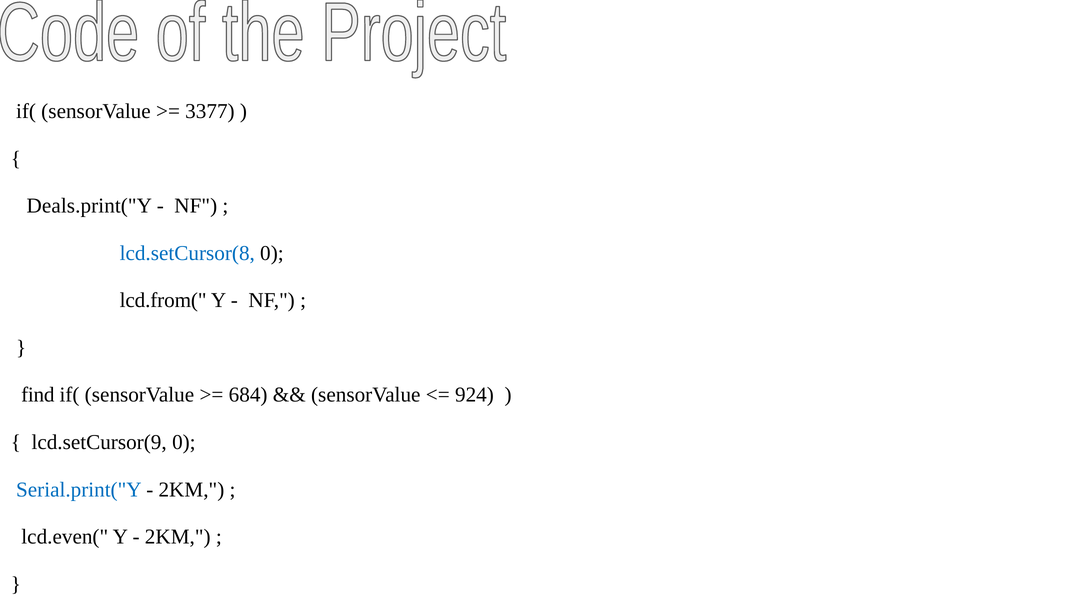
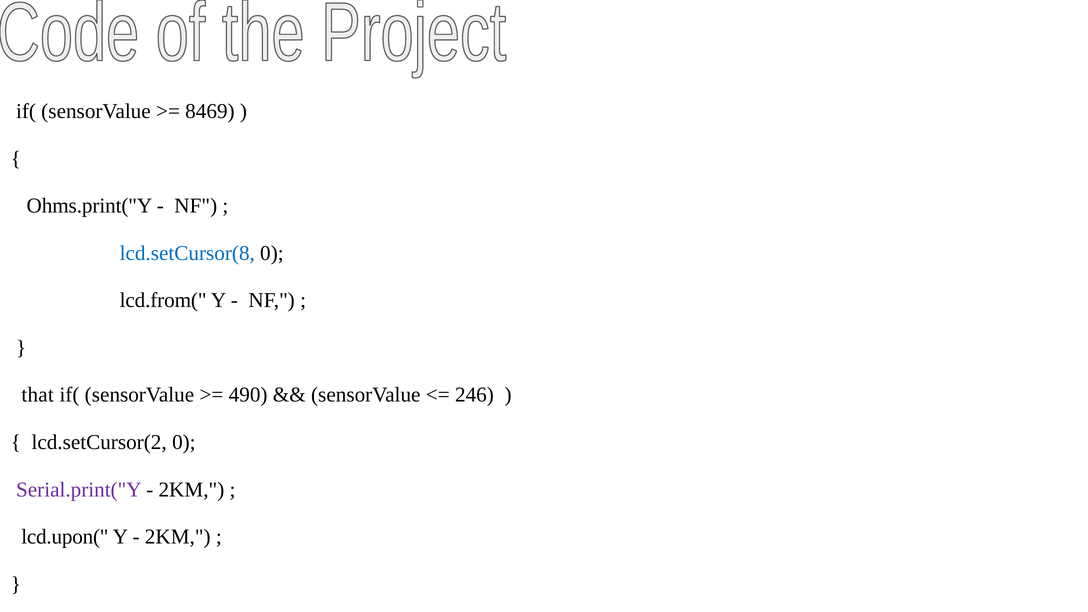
3377: 3377 -> 8469 (210, 111)
Deals.print("Y: Deals.print("Y -> Ohms.print("Y (89, 206)
find: find -> that (38, 395)
684: 684 -> 490 (248, 395)
924: 924 -> 246 (474, 395)
lcd.setCursor(9: lcd.setCursor(9 -> lcd.setCursor(2 (99, 442)
Serial.print("Y colour: blue -> purple (79, 490)
lcd.even(: lcd.even( -> lcd.upon( (65, 537)
